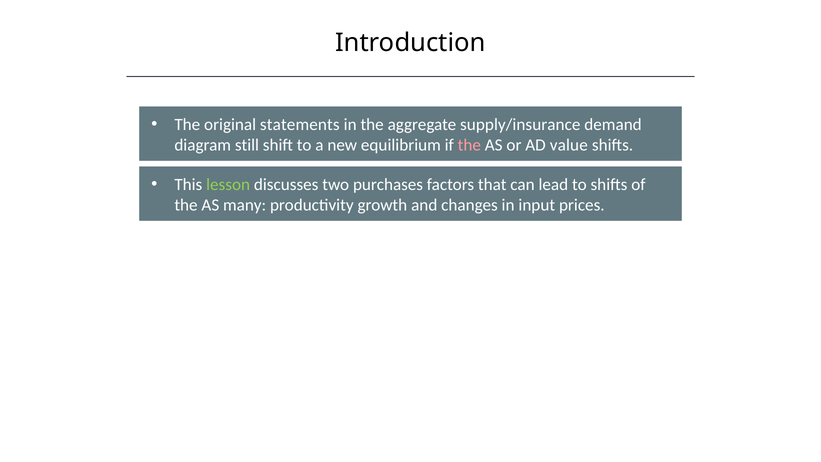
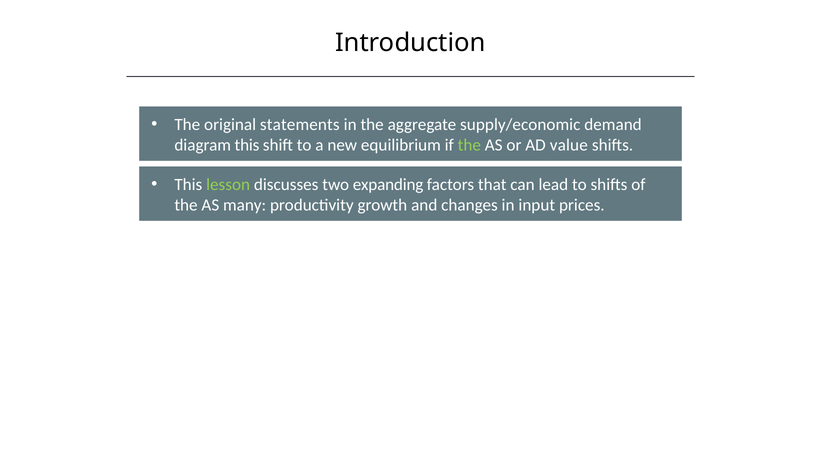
supply/insurance: supply/insurance -> supply/economic (520, 124)
diagram still: still -> this (247, 145)
the colour: pink -> light green (469, 145)
purchases: purchases -> expanding (388, 185)
